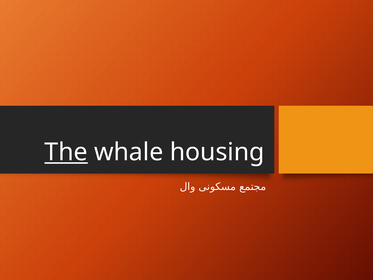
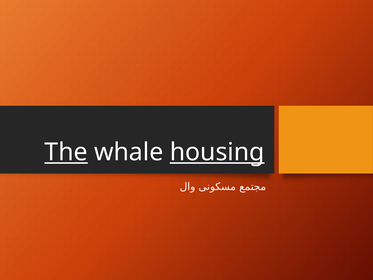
housing underline: none -> present (217, 152)
